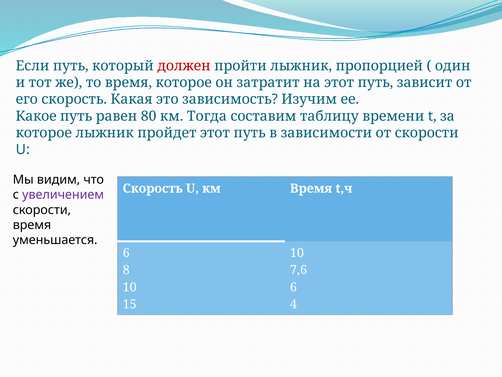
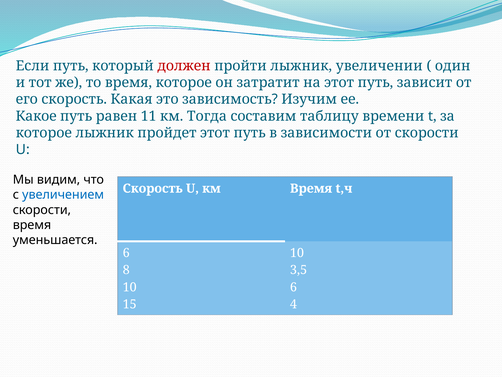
пропорцией: пропорцией -> увеличении (379, 66)
80: 80 -> 11 (149, 116)
увеличением colour: purple -> blue (63, 195)
7,6: 7,6 -> 3,5 (299, 270)
